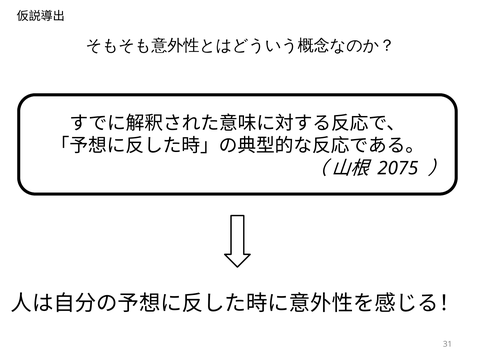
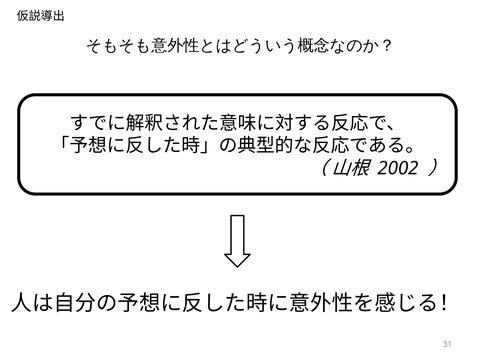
2075: 2075 -> 2002 (398, 168)
